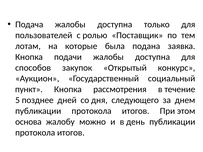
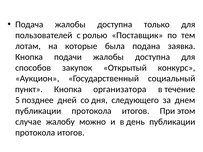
рассмотрения: рассмотрения -> организатора (120, 89)
основа: основа -> случае (28, 122)
